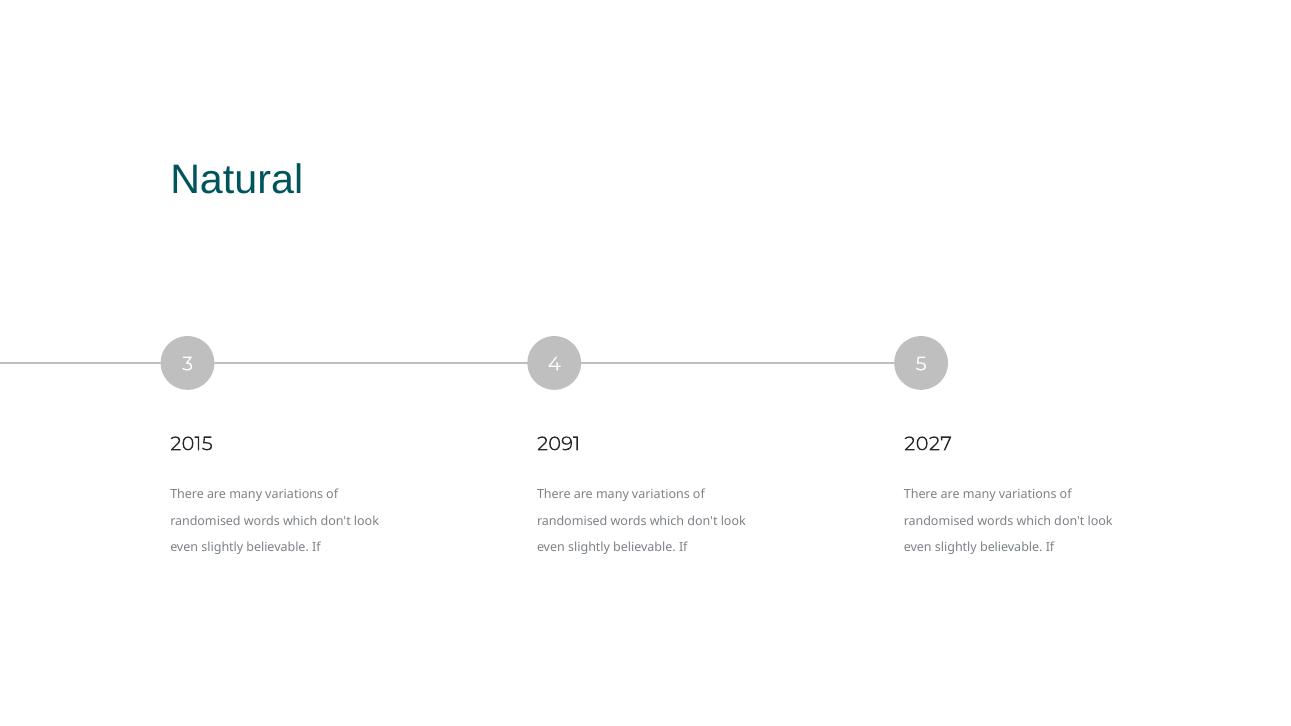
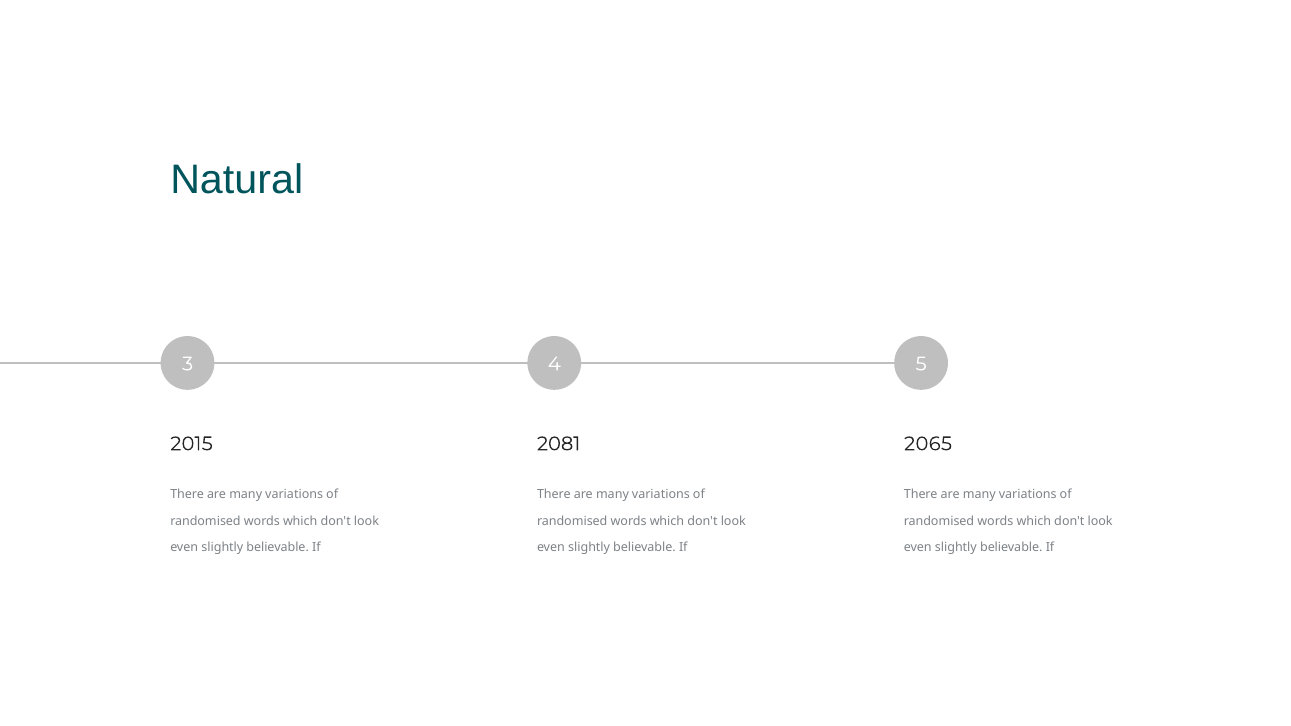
2091: 2091 -> 2081 (559, 444)
2027: 2027 -> 2065 (928, 444)
